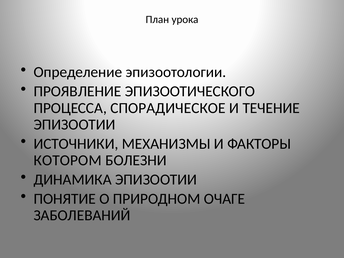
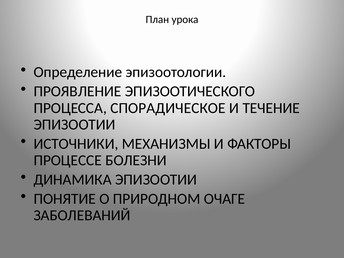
КОТОРОМ: КОТОРОМ -> ПРОЦЕССЕ (68, 160)
